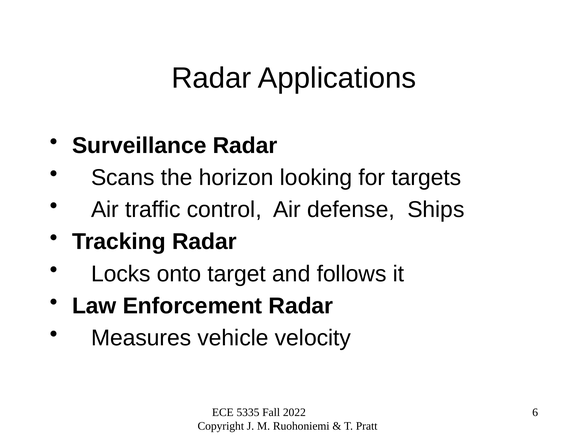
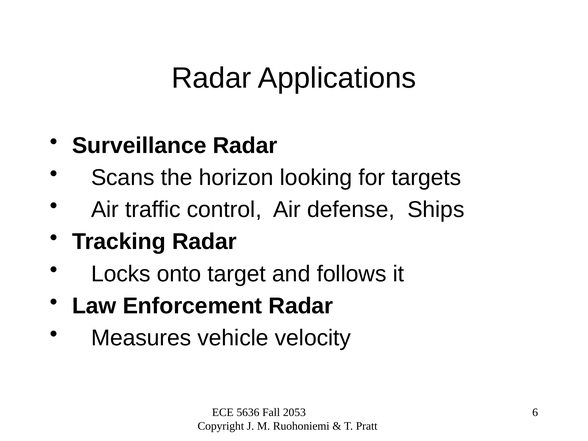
5335: 5335 -> 5636 (248, 412)
2022: 2022 -> 2053 (294, 412)
